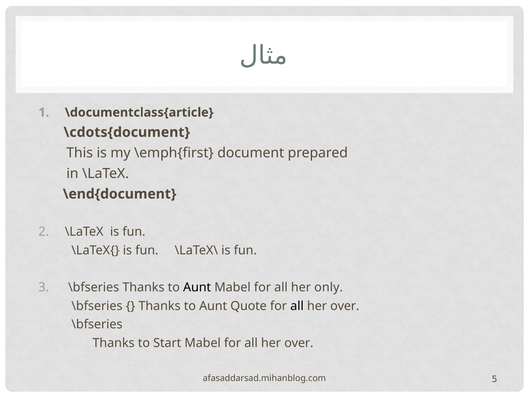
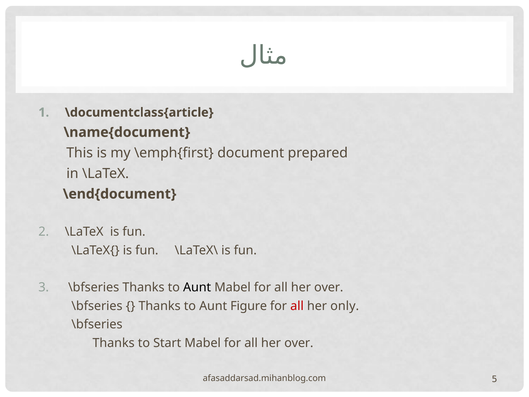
\cdots{document: \cdots{document -> \name{document (127, 132)
only: only -> over (329, 287)
Quote: Quote -> Figure (249, 306)
all colour: black -> red (297, 306)
over: over -> only (345, 306)
